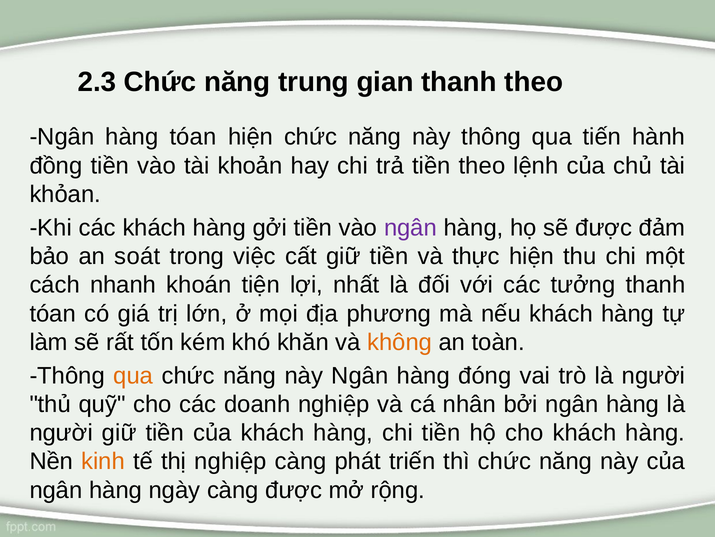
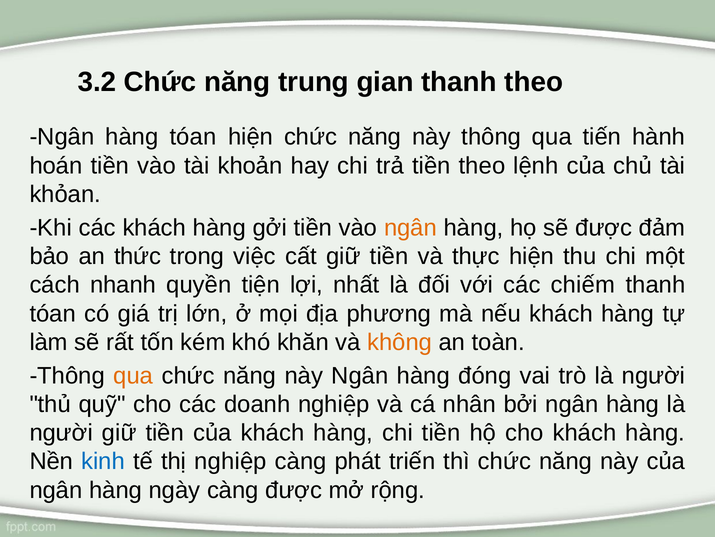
2.3: 2.3 -> 3.2 (97, 82)
đồng: đồng -> hoán (56, 165)
ngân colour: purple -> orange (410, 227)
soát: soát -> thức (138, 256)
khoán: khoán -> quyền (199, 285)
tưởng: tưởng -> chiếm (583, 285)
kinh colour: orange -> blue (103, 461)
